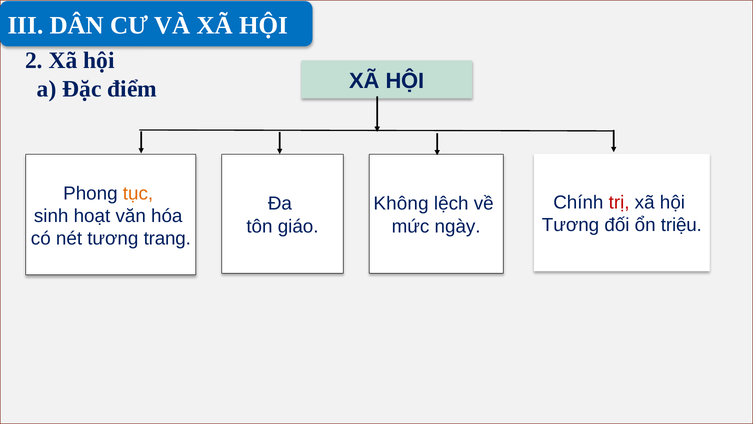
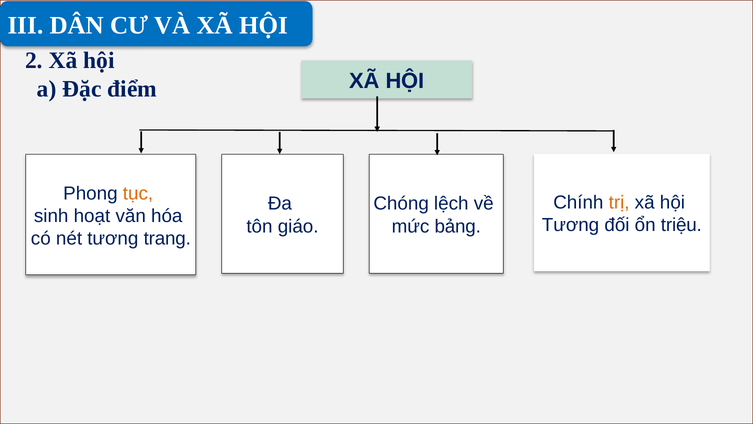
trị colour: red -> orange (619, 202)
Không: Không -> Chóng (401, 204)
ngày: ngày -> bảng (458, 226)
